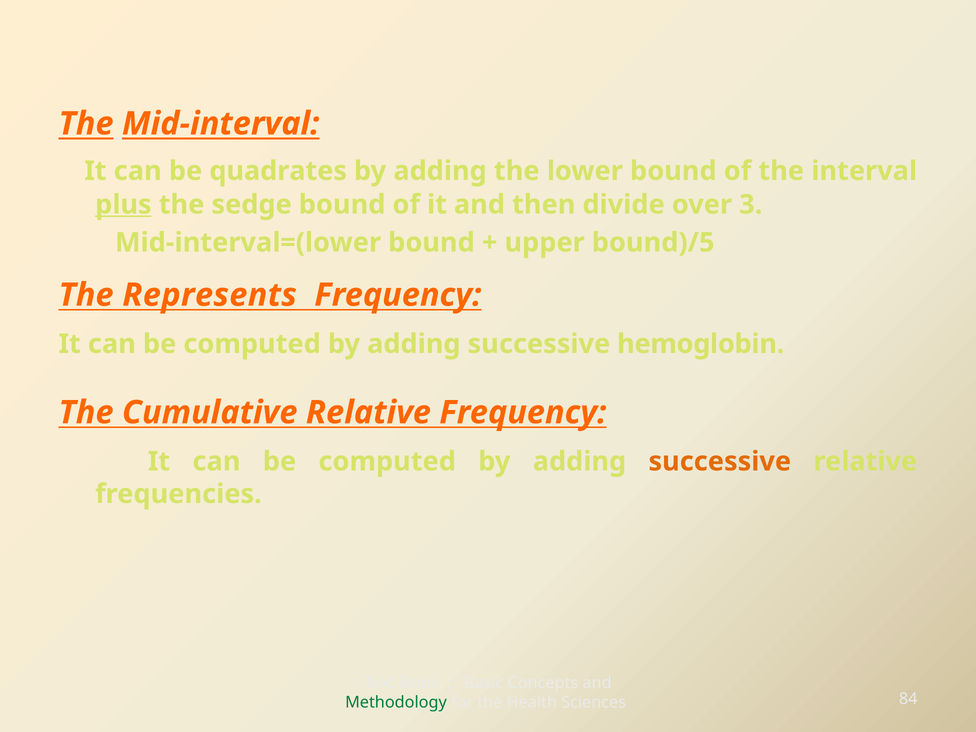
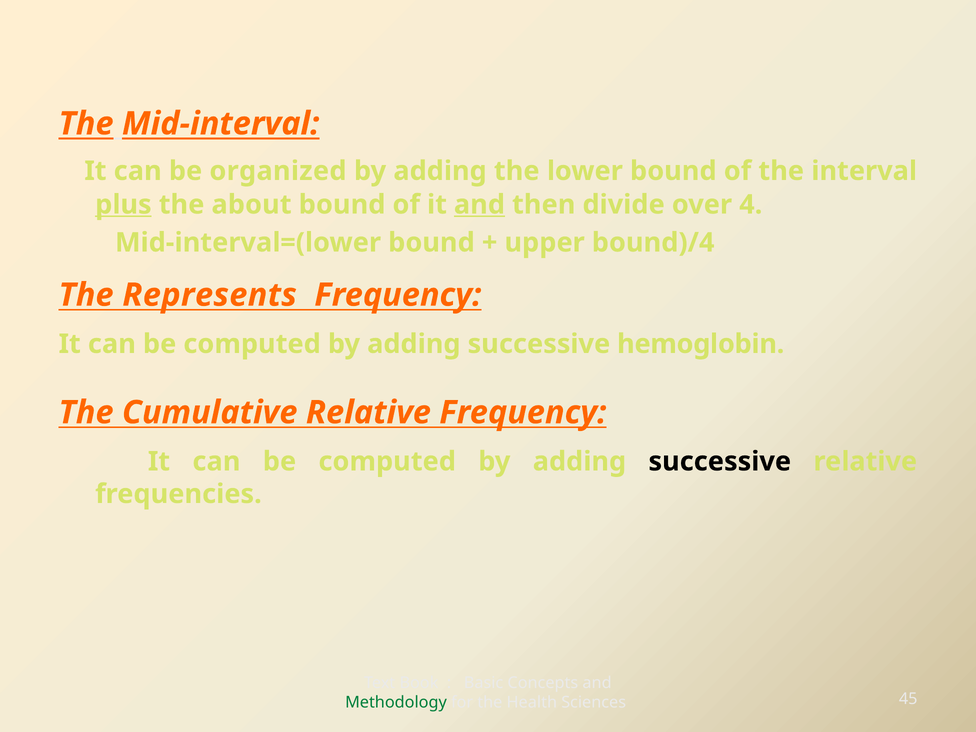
quadrates: quadrates -> organized (278, 171)
sedge: sedge -> about (252, 205)
and underline: none -> present (479, 205)
3: 3 -> 4 (751, 205)
bound)/5: bound)/5 -> bound)/4 (653, 243)
successive colour: orange -> black (720, 461)
84: 84 -> 45 (908, 699)
